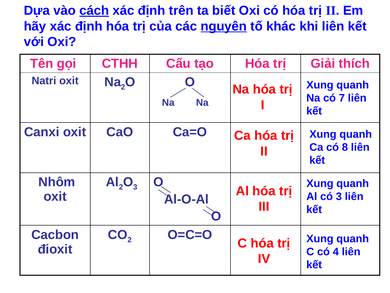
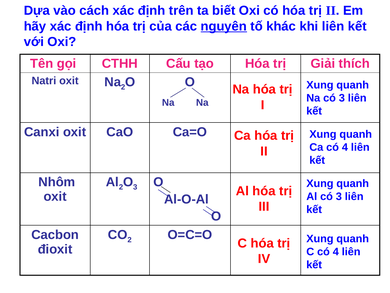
cách underline: present -> none (94, 11)
Na có 7: 7 -> 3 (342, 98)
Ca có 8: 8 -> 4 (345, 147)
